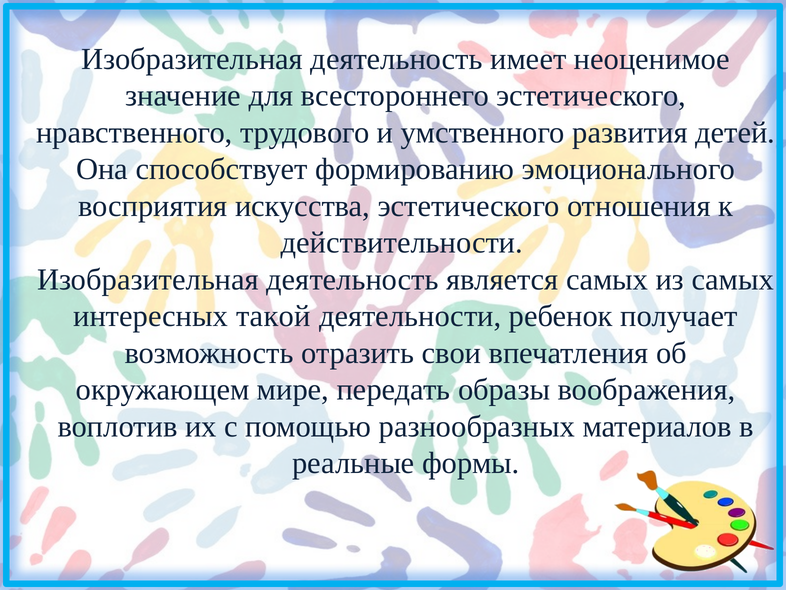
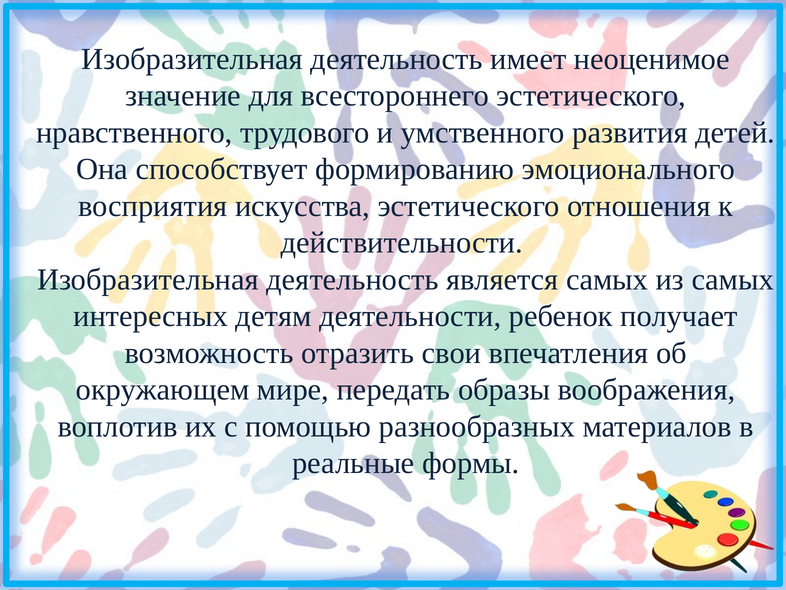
такой: такой -> детям (273, 316)
